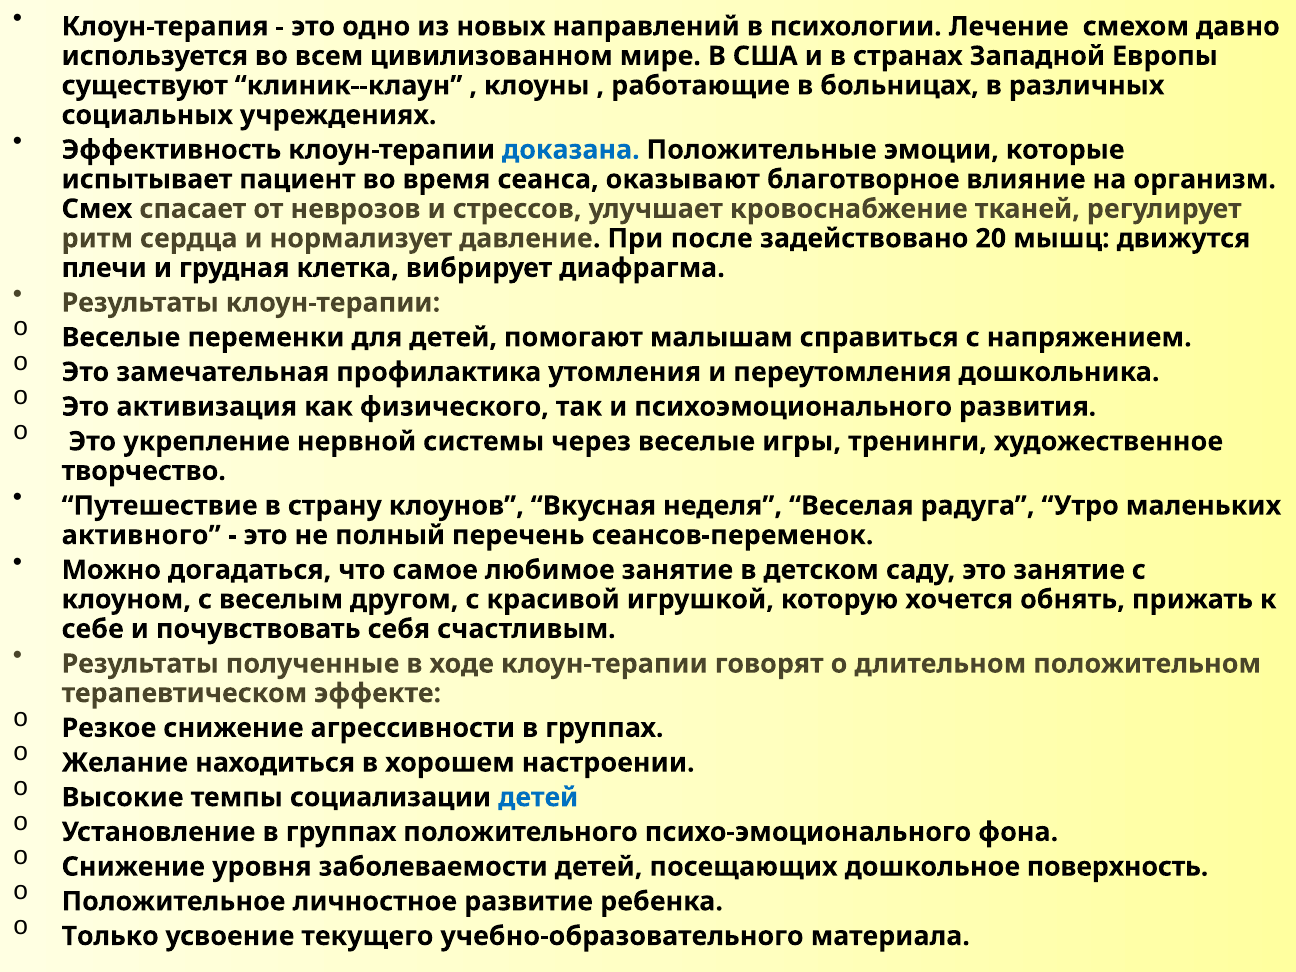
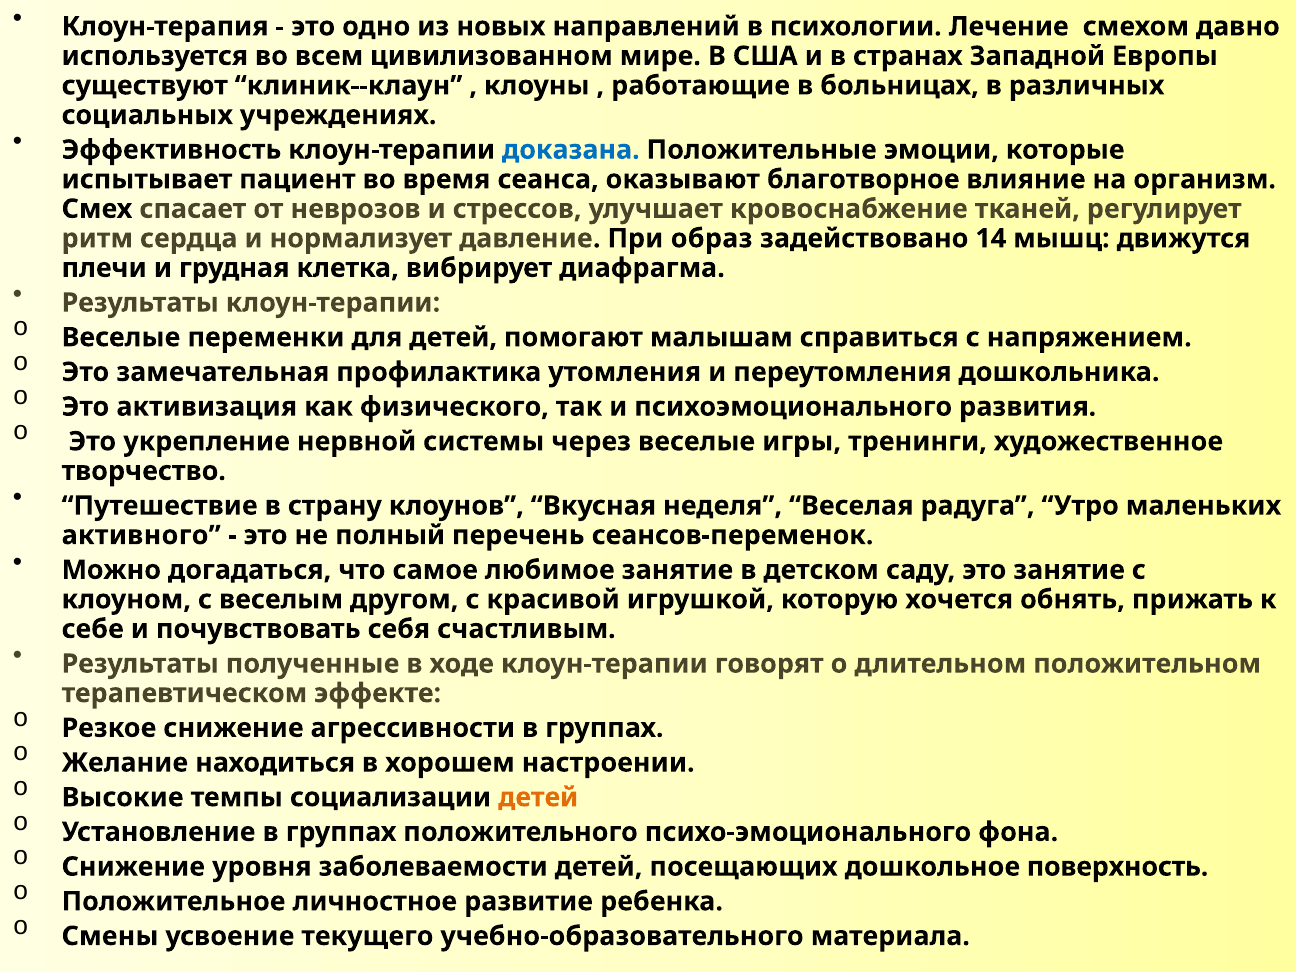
после: после -> образ (712, 238)
20: 20 -> 14 (991, 238)
детей colour: blue -> orange (538, 797)
Только: Только -> Смены (110, 936)
